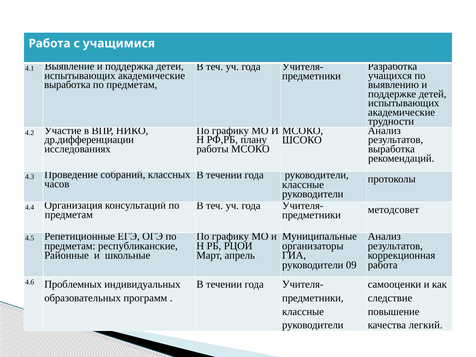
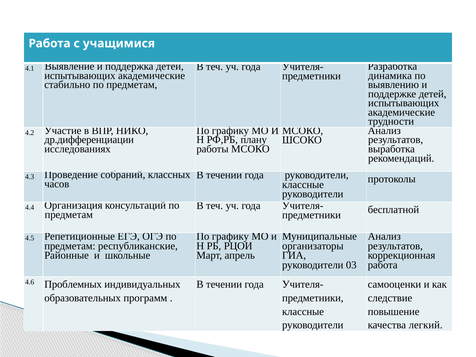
учащихся: учащихся -> динамика (390, 76)
выработка: выработка -> стабильно (67, 85)
методсовет: методсовет -> бесплатной (393, 210)
09: 09 -> 03 (351, 265)
